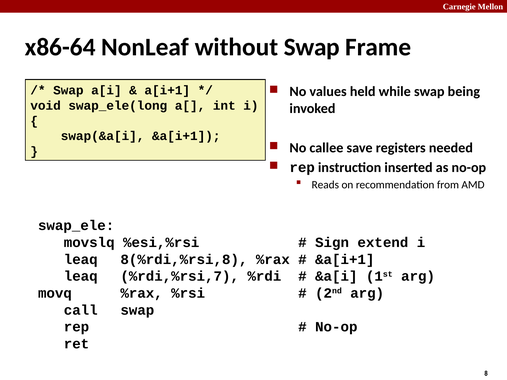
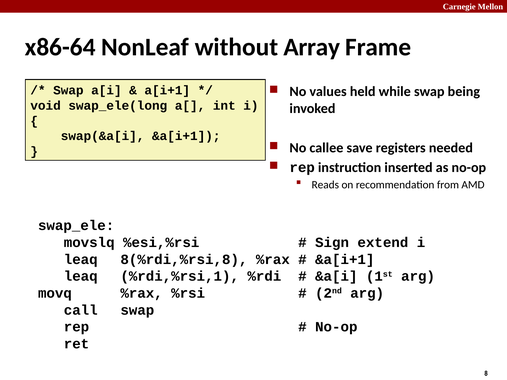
without Swap: Swap -> Array (312, 47)
%rdi,%rsi,7: %rdi,%rsi,7 -> %rdi,%rsi,1 (180, 276)
